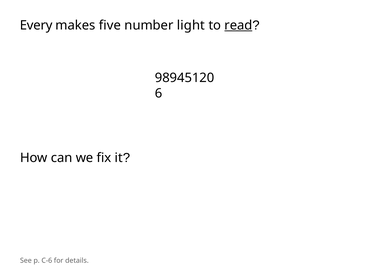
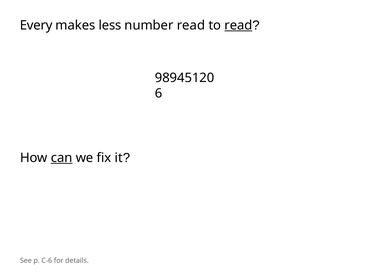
five: five -> less (110, 25)
number light: light -> read (191, 25)
can underline: none -> present (62, 158)
